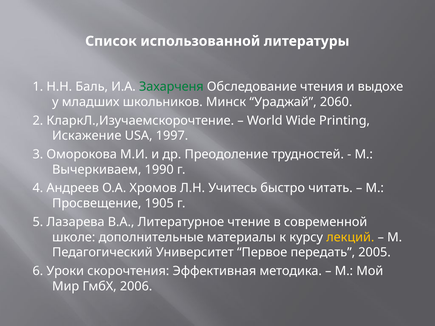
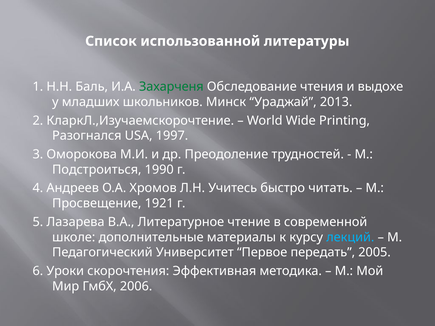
2060: 2060 -> 2013 (336, 102)
Искажение: Искажение -> Разогнался (87, 136)
Вычеркиваем: Вычеркиваем -> Подстроиться (97, 170)
1905: 1905 -> 1921 (159, 204)
лекций colour: yellow -> light blue (350, 237)
